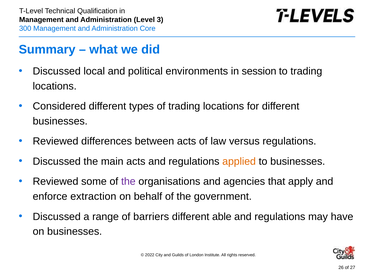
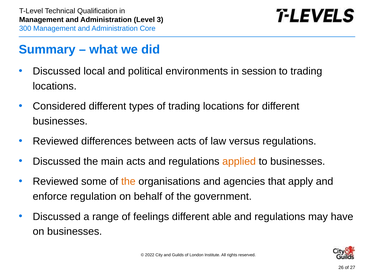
the colour: purple -> orange (128, 182)
extraction: extraction -> regulation (93, 197)
barriers: barriers -> feelings (151, 217)
